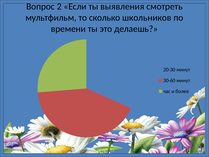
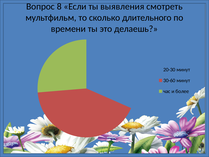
2: 2 -> 8 (59, 6)
школьников: школьников -> длительного (147, 18)
